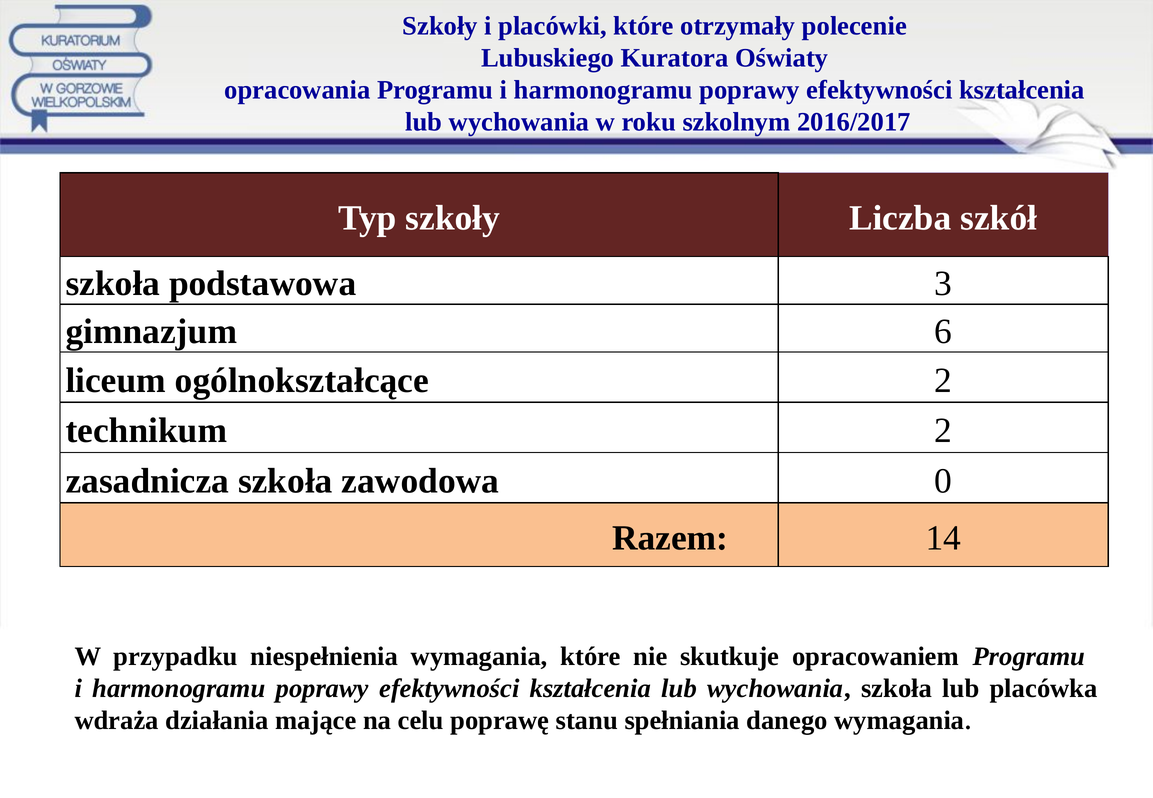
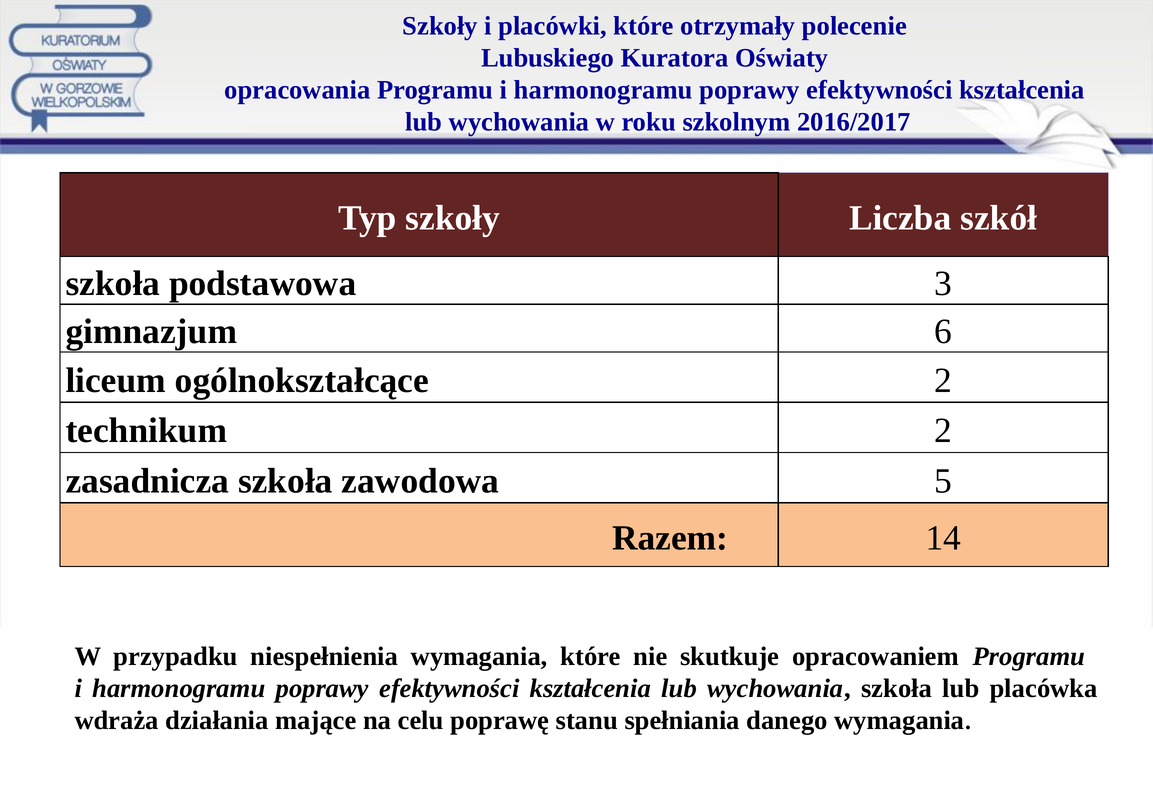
0: 0 -> 5 (943, 481)
